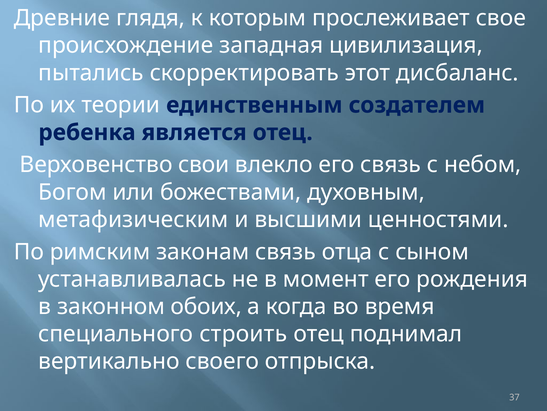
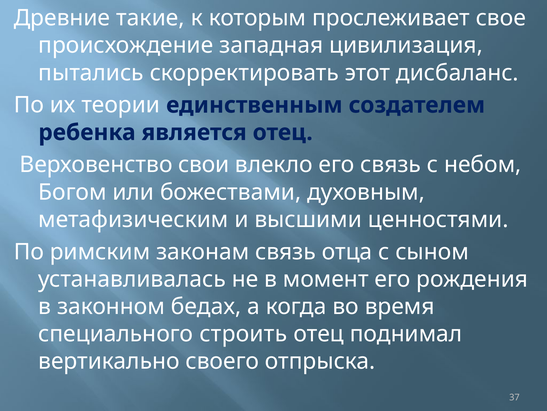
глядя: глядя -> такие (150, 18)
обоих: обоих -> бедах (206, 306)
